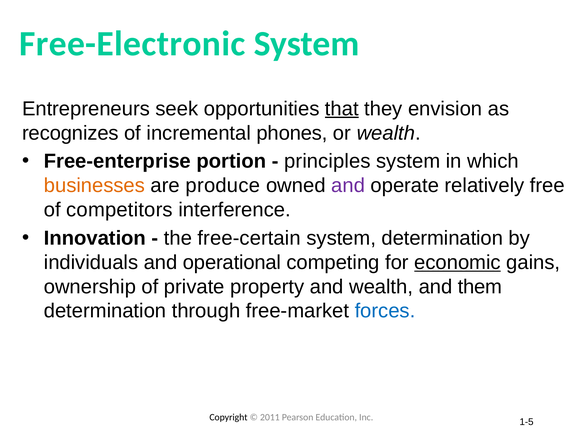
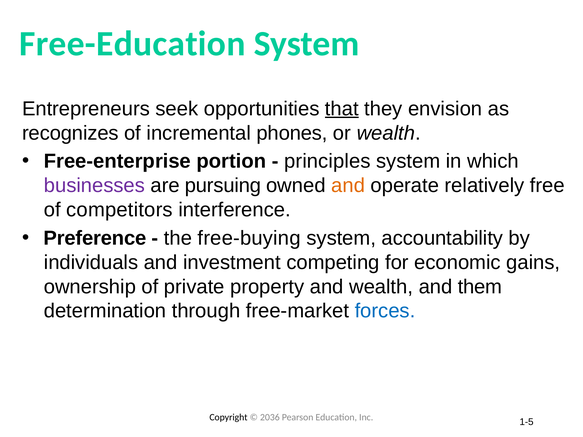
Free-Electronic: Free-Electronic -> Free-Education (132, 44)
businesses colour: orange -> purple (94, 186)
produce: produce -> pursuing (223, 186)
and colour: purple -> orange (348, 186)
Innovation: Innovation -> Preference (95, 238)
free-certain: free-certain -> free-buying (249, 238)
system determination: determination -> accountability (442, 238)
operational: operational -> investment (232, 263)
economic underline: present -> none (458, 263)
2011: 2011 -> 2036 (270, 417)
